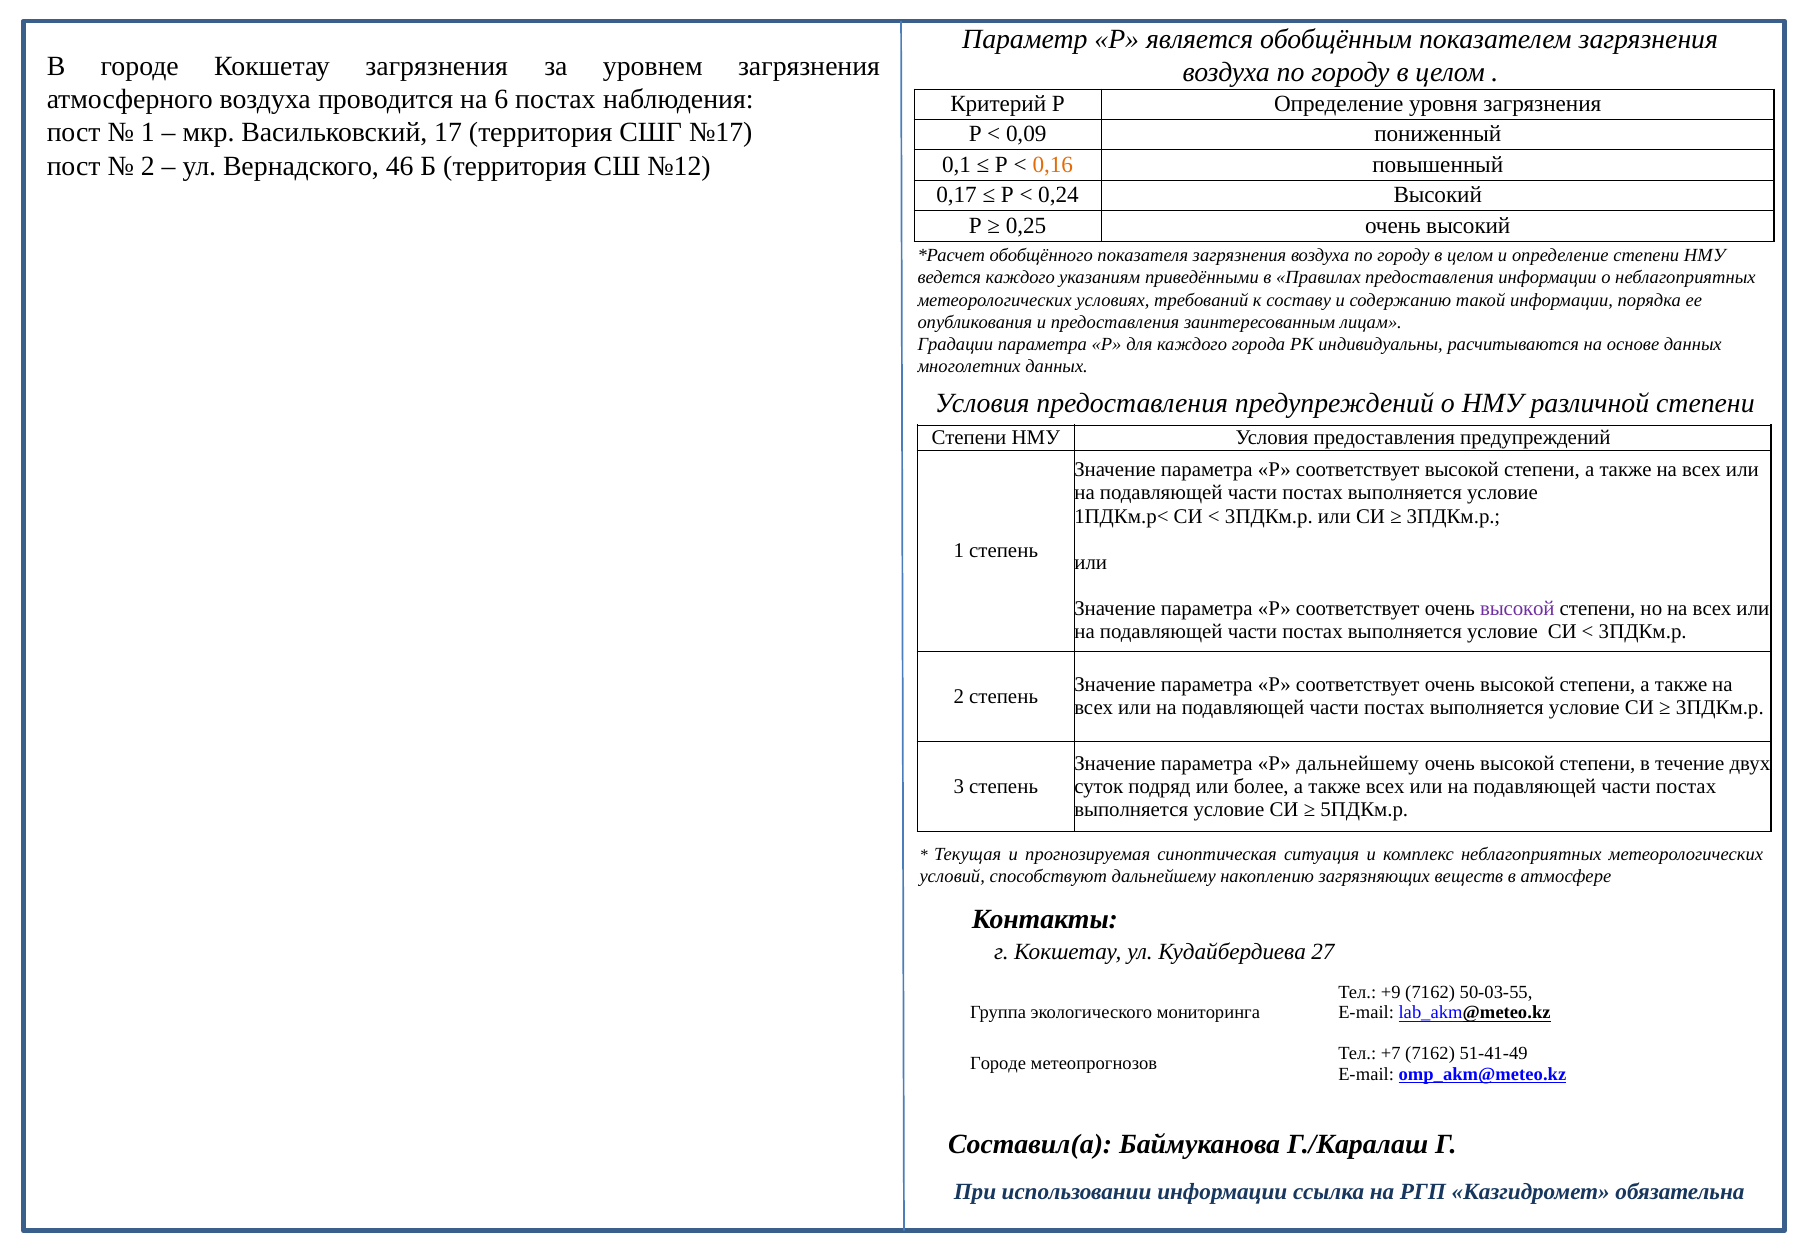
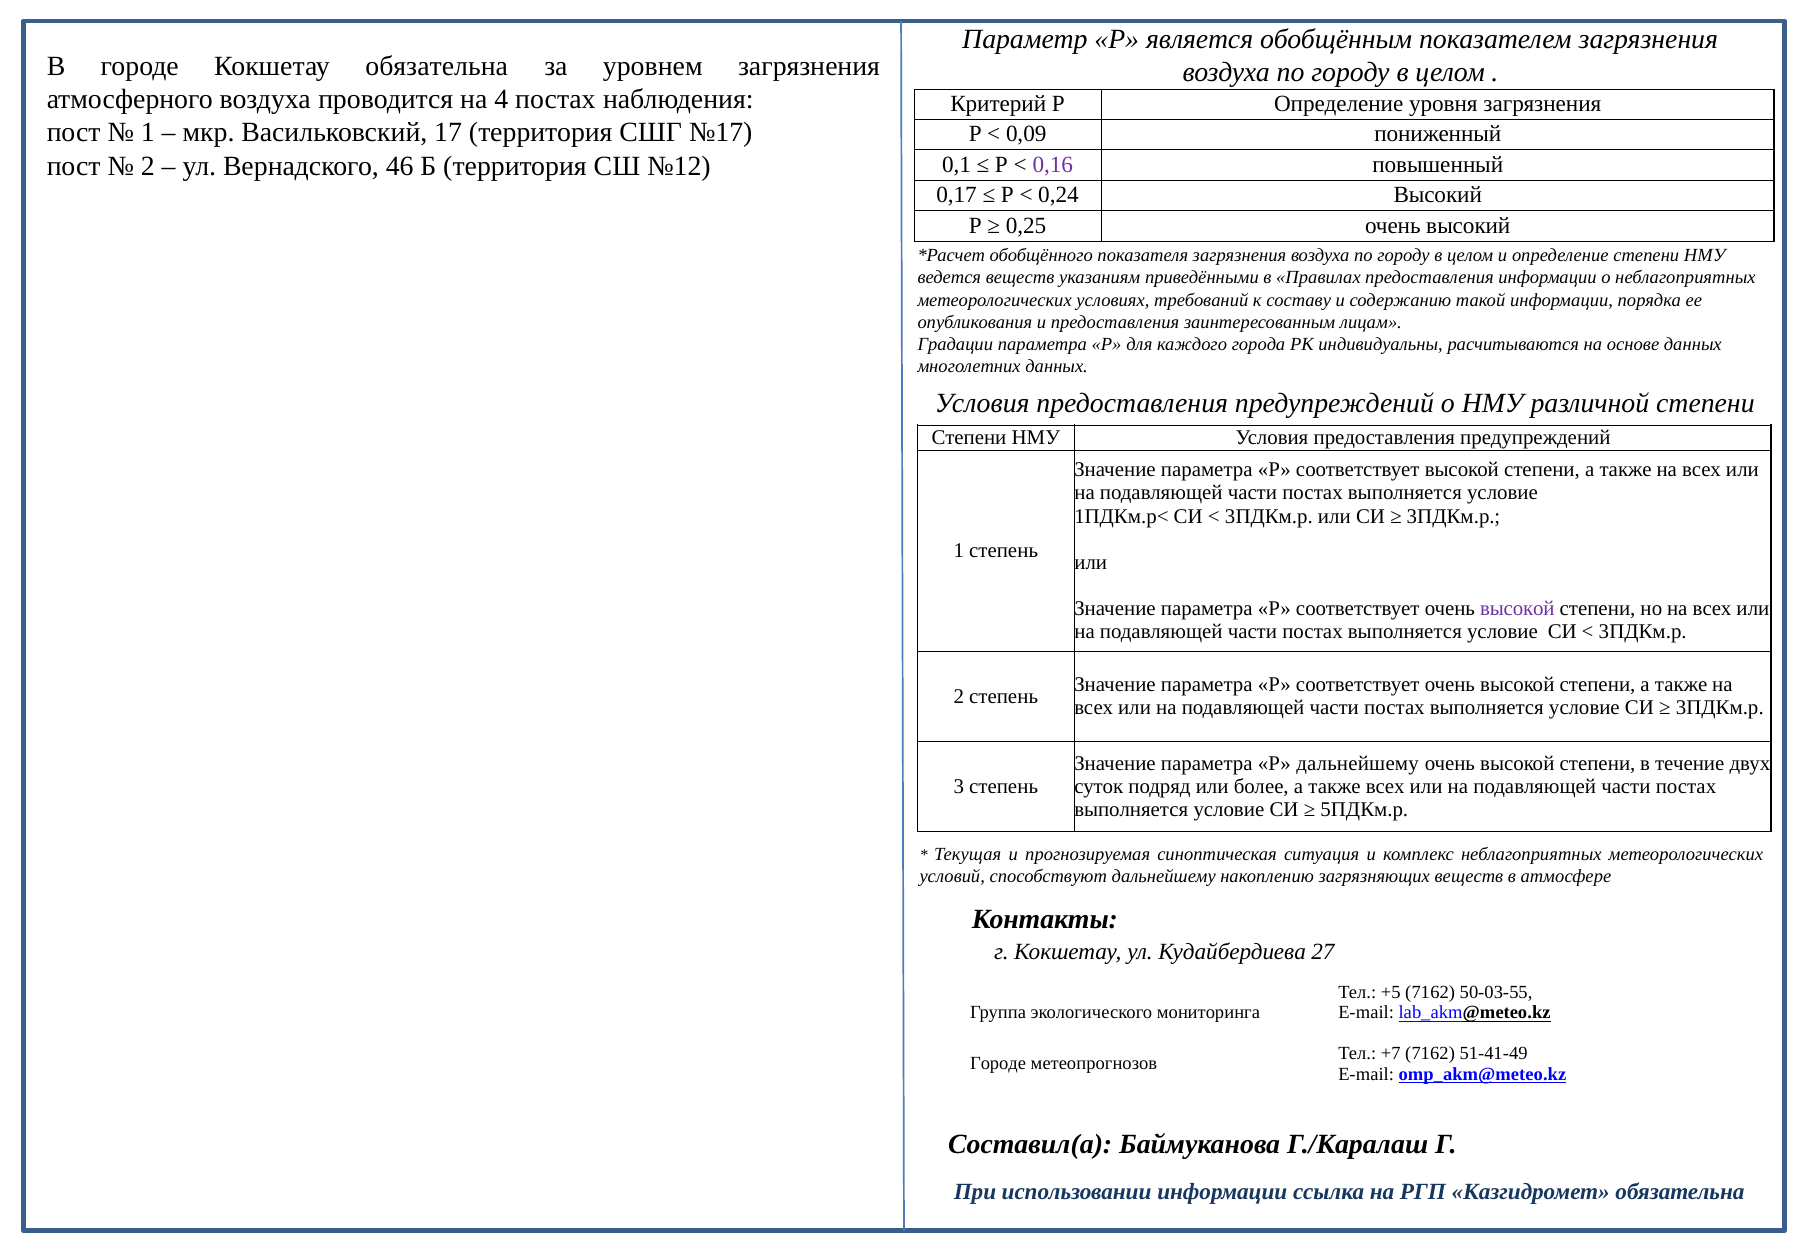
Кокшетау загрязнения: загрязнения -> обязательна (437, 66)
6: 6 -> 4 (501, 99)
0,16 colour: orange -> purple (1053, 165)
ведется каждого: каждого -> веществ (1020, 278)
+9: +9 -> +5 (1391, 992)
